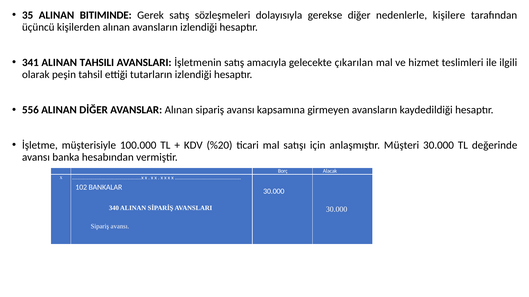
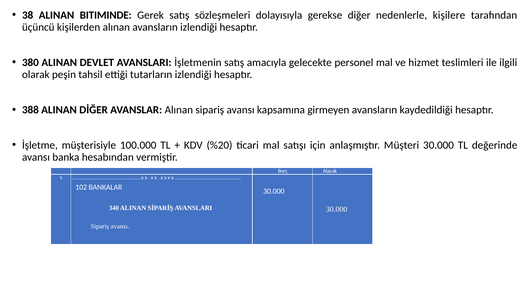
35: 35 -> 38 (28, 15)
341: 341 -> 380 (30, 63)
TAHSILI: TAHSILI -> DEVLET (97, 63)
çıkarılan: çıkarılan -> personel (354, 63)
556: 556 -> 388 (30, 110)
